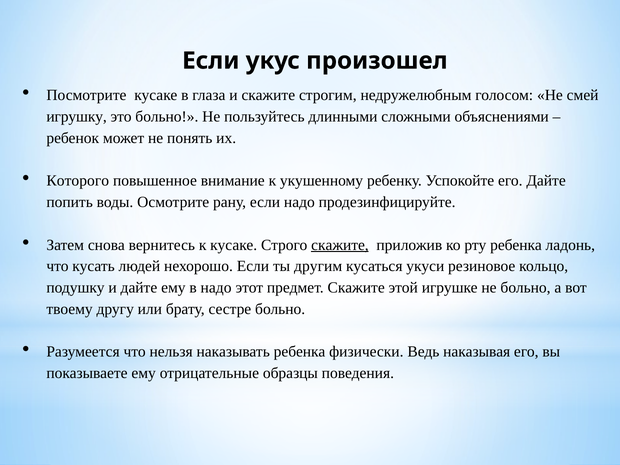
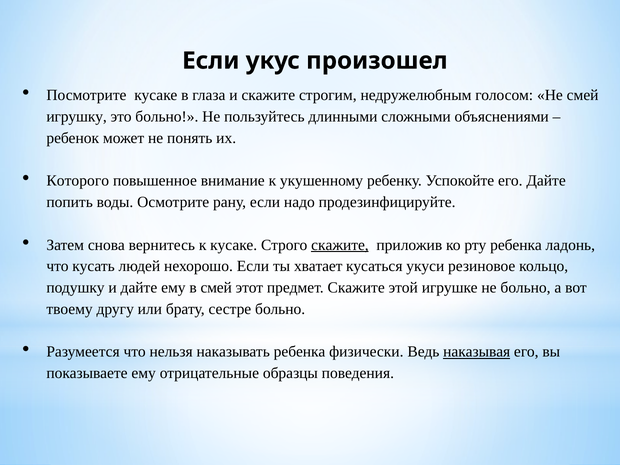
другим: другим -> хватает (318, 266)
в надо: надо -> смей (216, 288)
наказывая underline: none -> present (477, 352)
